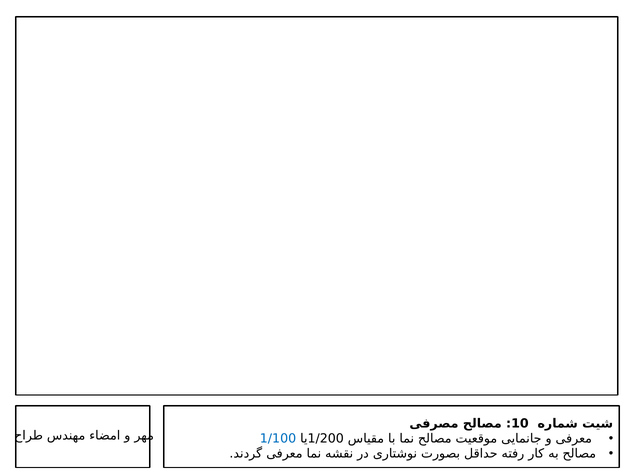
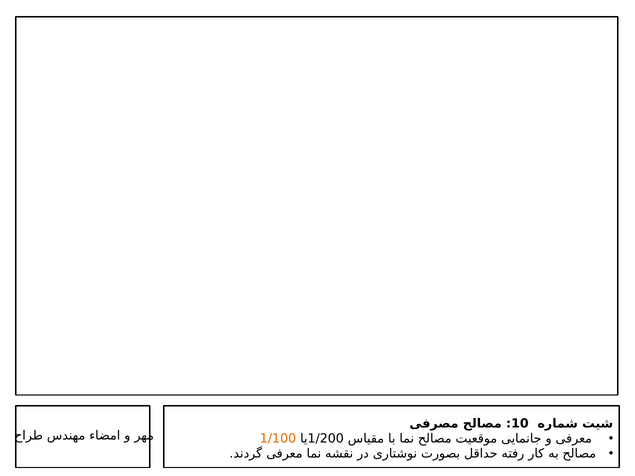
1/100 colour: blue -> orange (278, 439)
